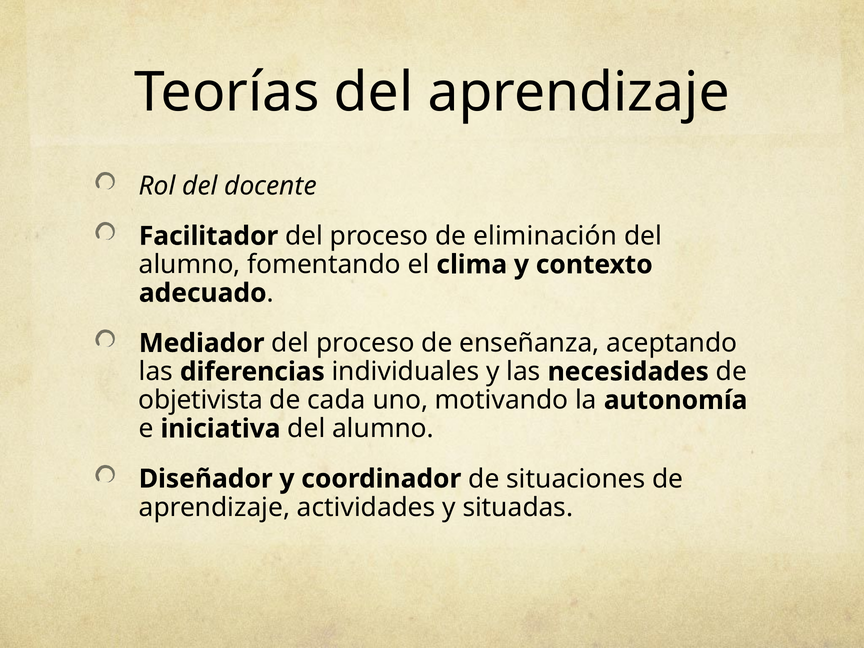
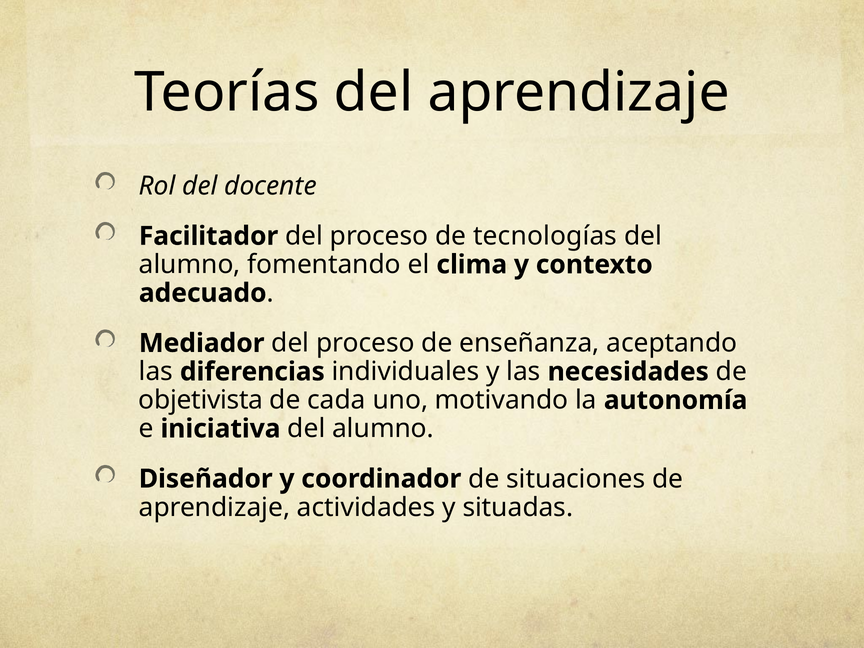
eliminación: eliminación -> tecnologías (545, 236)
